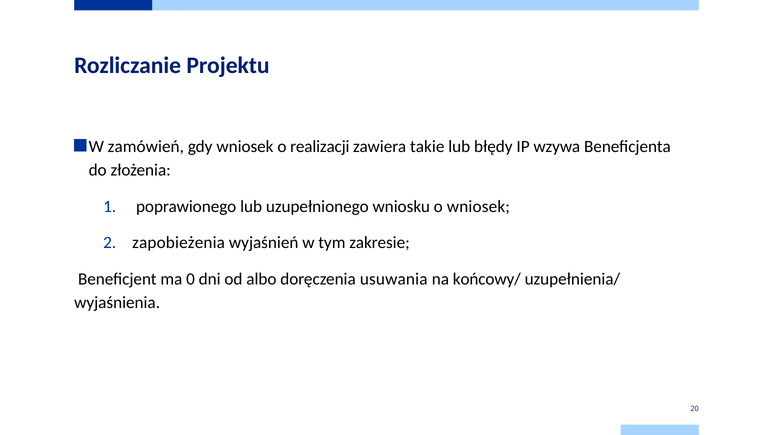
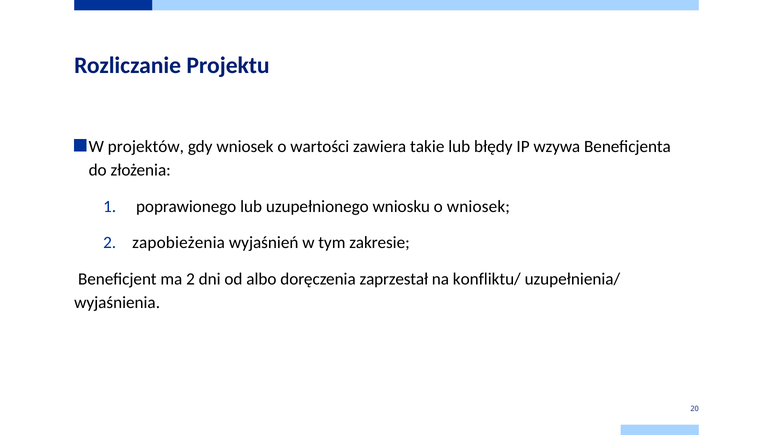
zamówień: zamówień -> projektów (146, 147)
realizacji: realizacji -> wartości (320, 147)
ma 0: 0 -> 2 (191, 279)
usuwania: usuwania -> zaprzestał (394, 279)
końcowy/: końcowy/ -> konfliktu/ (487, 279)
